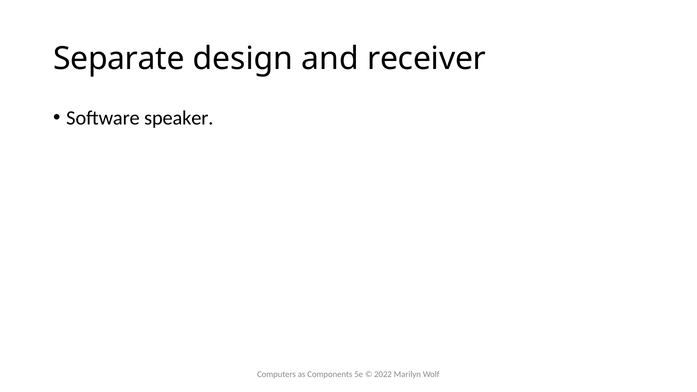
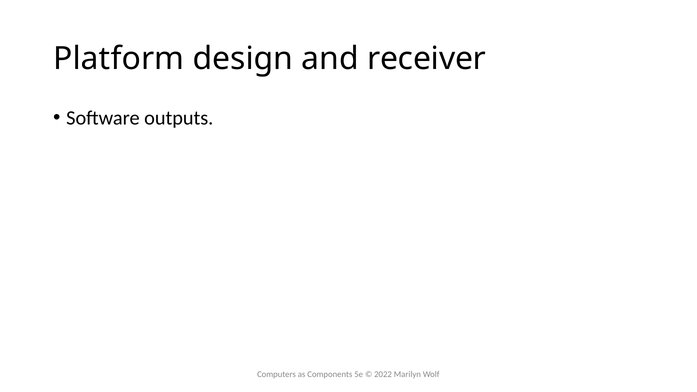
Separate: Separate -> Platform (119, 59)
speaker: speaker -> outputs (179, 118)
